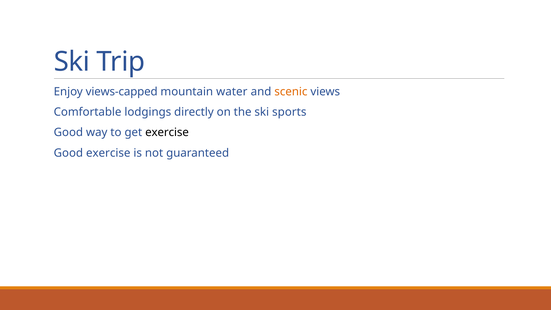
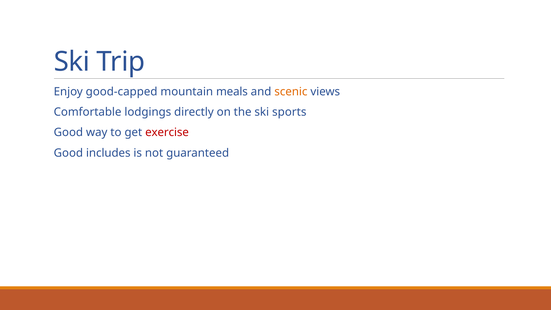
views-capped: views-capped -> good-capped (122, 92)
water: water -> meals (232, 92)
exercise colour: black -> red (167, 132)
Good exercise: exercise -> includes (108, 153)
